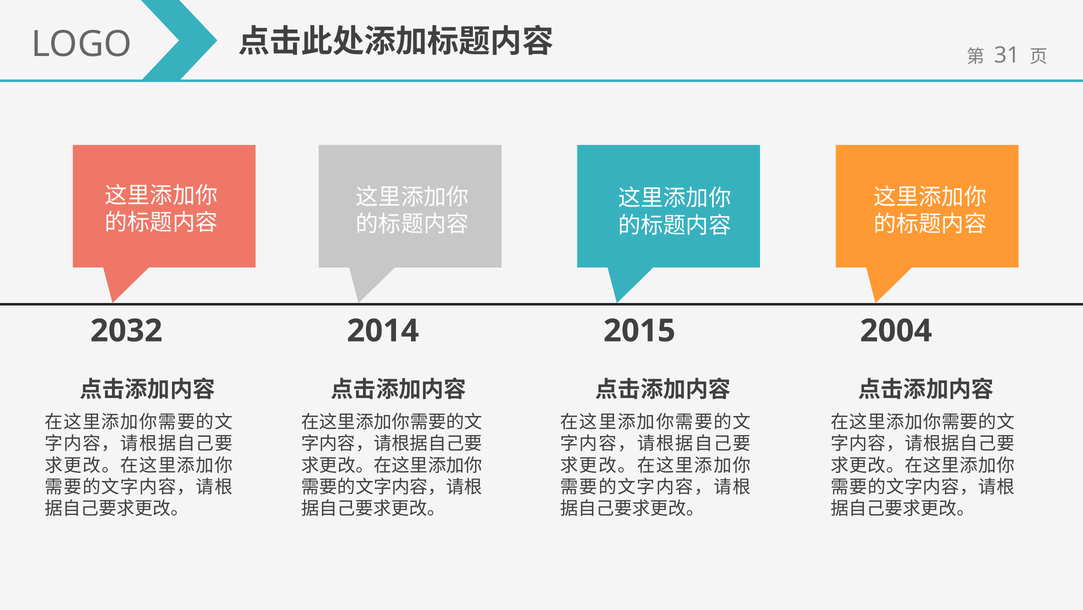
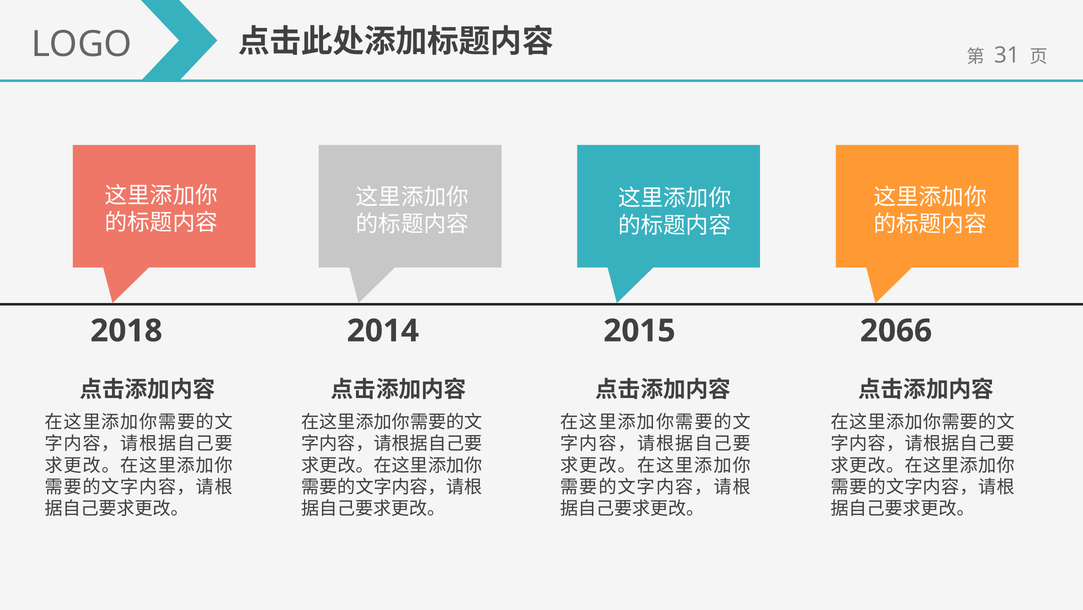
2032: 2032 -> 2018 (126, 331)
2004: 2004 -> 2066 (896, 331)
